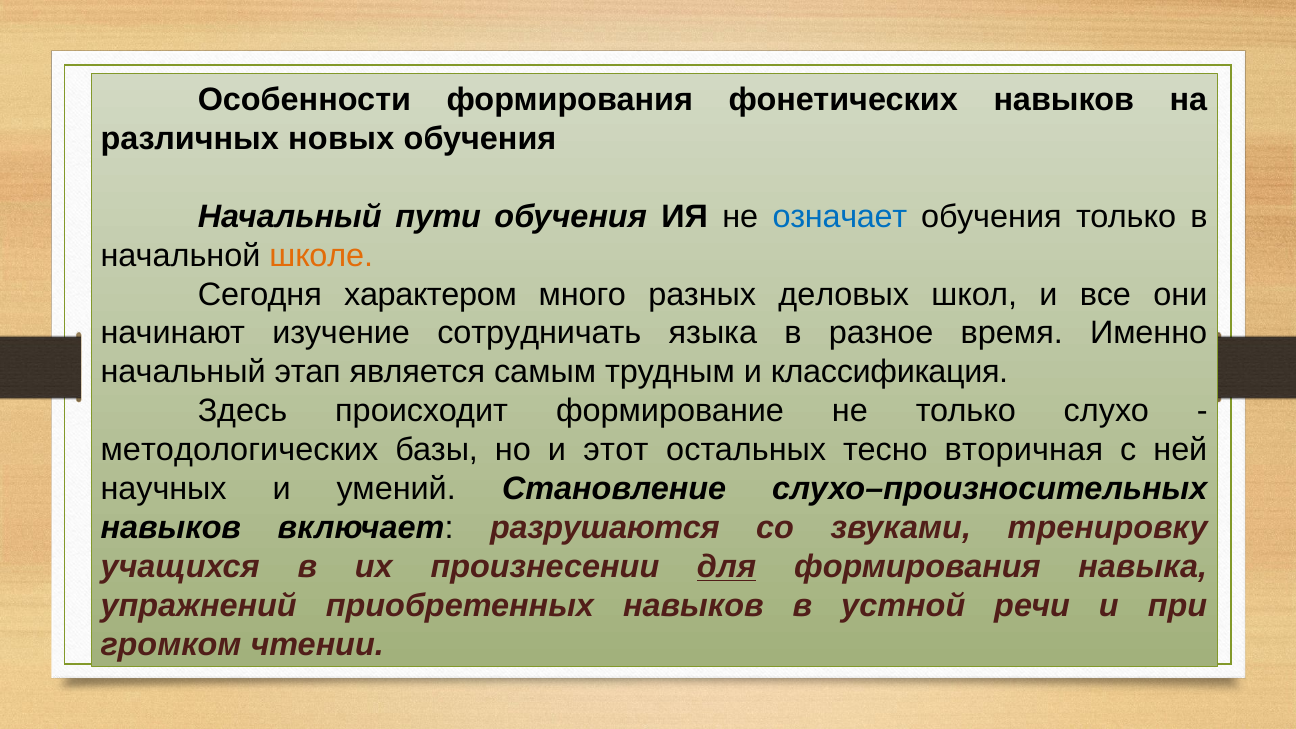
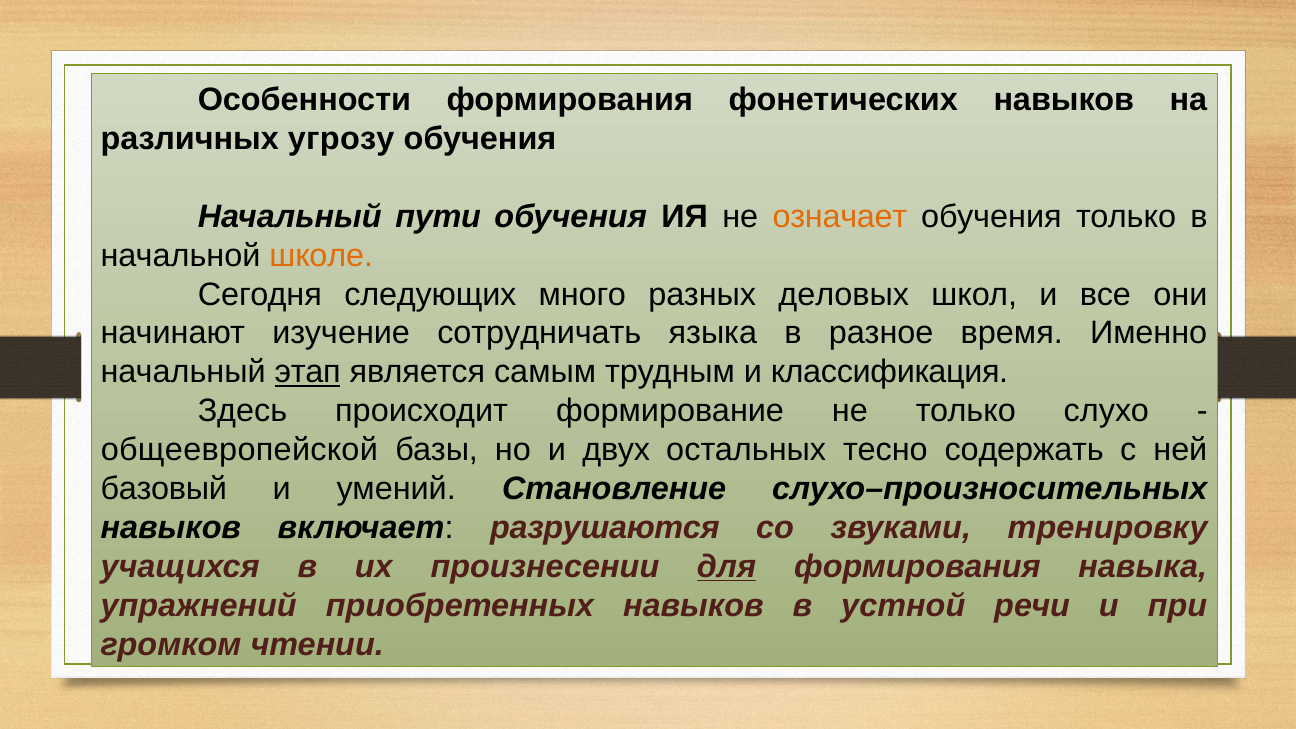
новых: новых -> угрозу (341, 139)
означает colour: blue -> orange (840, 217)
характером: характером -> следующих (430, 294)
этап underline: none -> present (308, 372)
методологических: методологических -> общеевропейской (239, 450)
этот: этот -> двух (616, 450)
вторичная: вторичная -> содержать (1024, 450)
научных: научных -> базовый (164, 489)
